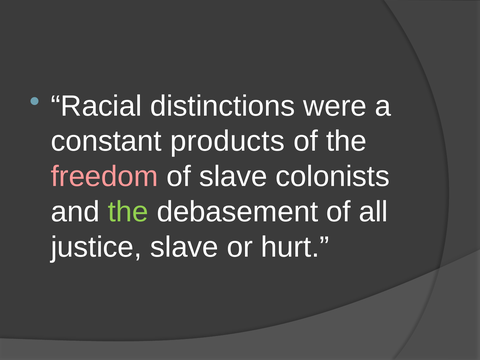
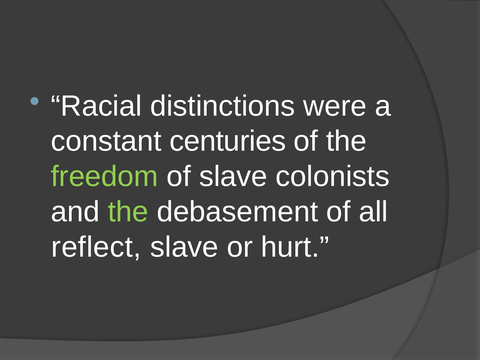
products: products -> centuries (228, 141)
freedom colour: pink -> light green (105, 177)
justice: justice -> reflect (96, 247)
